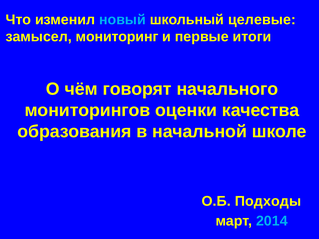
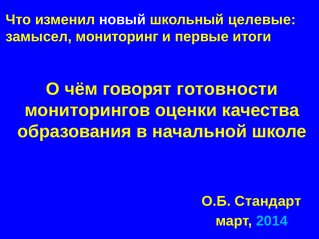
новый colour: light blue -> white (122, 20)
начального: начального -> готовности (227, 89)
Подходы: Подходы -> Стандарт (268, 201)
